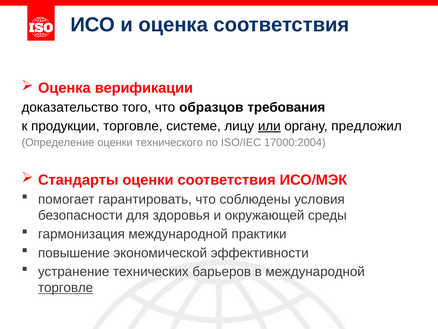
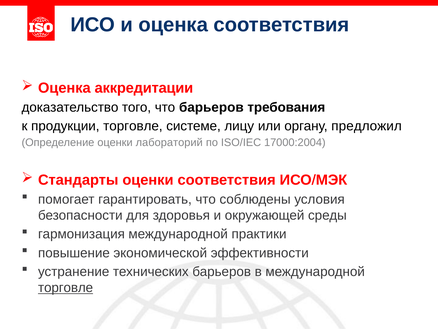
верификации: верификации -> аккредитации (144, 88)
что образцов: образцов -> барьеров (211, 107)
или underline: present -> none (269, 126)
технического: технического -> лабораторий (169, 142)
